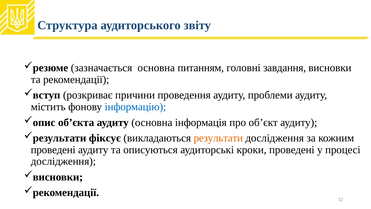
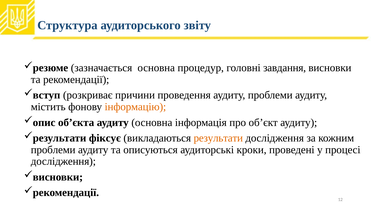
питанням: питанням -> процедур (201, 68)
інформацію colour: blue -> orange (135, 107)
проведені: проведені -> проблеми (53, 149)
